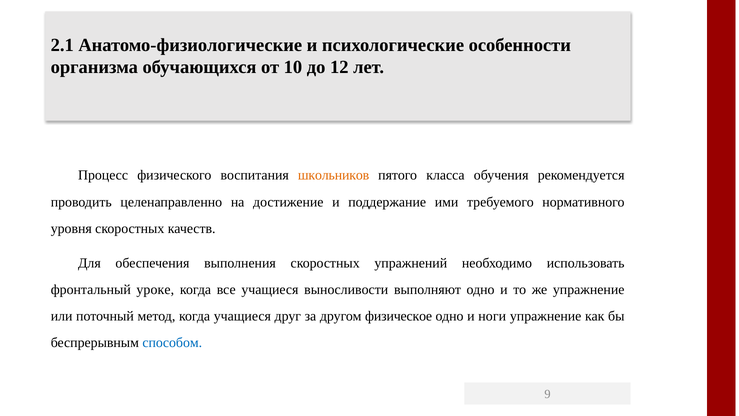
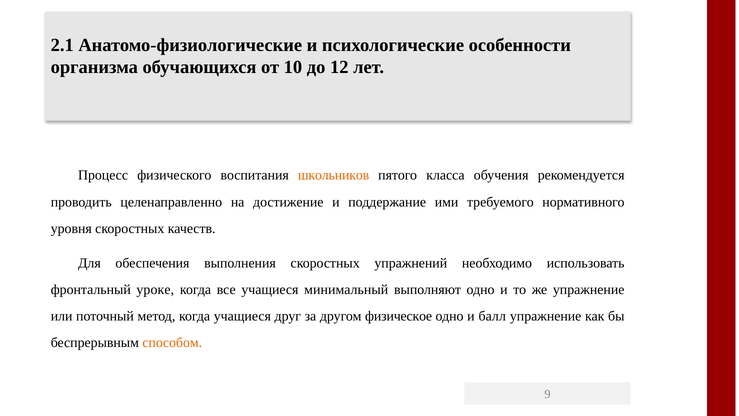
выносливости: выносливости -> минимальный (346, 289)
ноги: ноги -> балл (492, 316)
способом colour: blue -> orange (172, 343)
